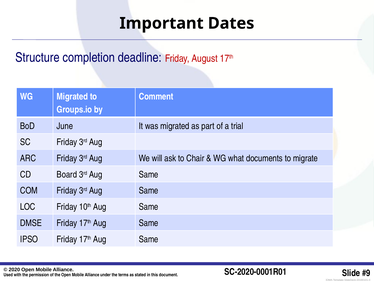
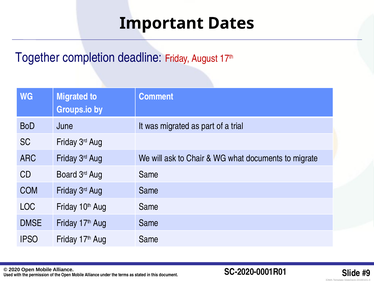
Structure: Structure -> Together (37, 57)
